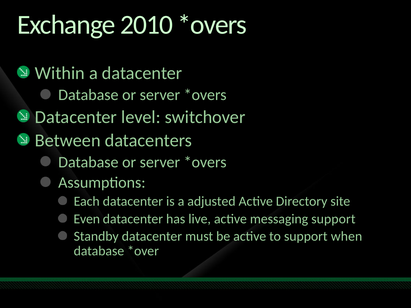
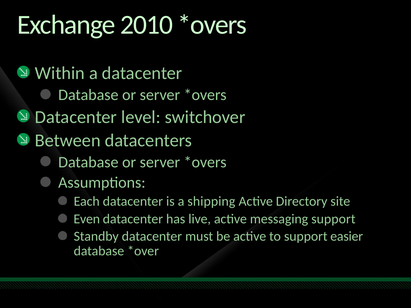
adjusted: adjusted -> shipping (211, 202)
when: when -> easier (347, 237)
